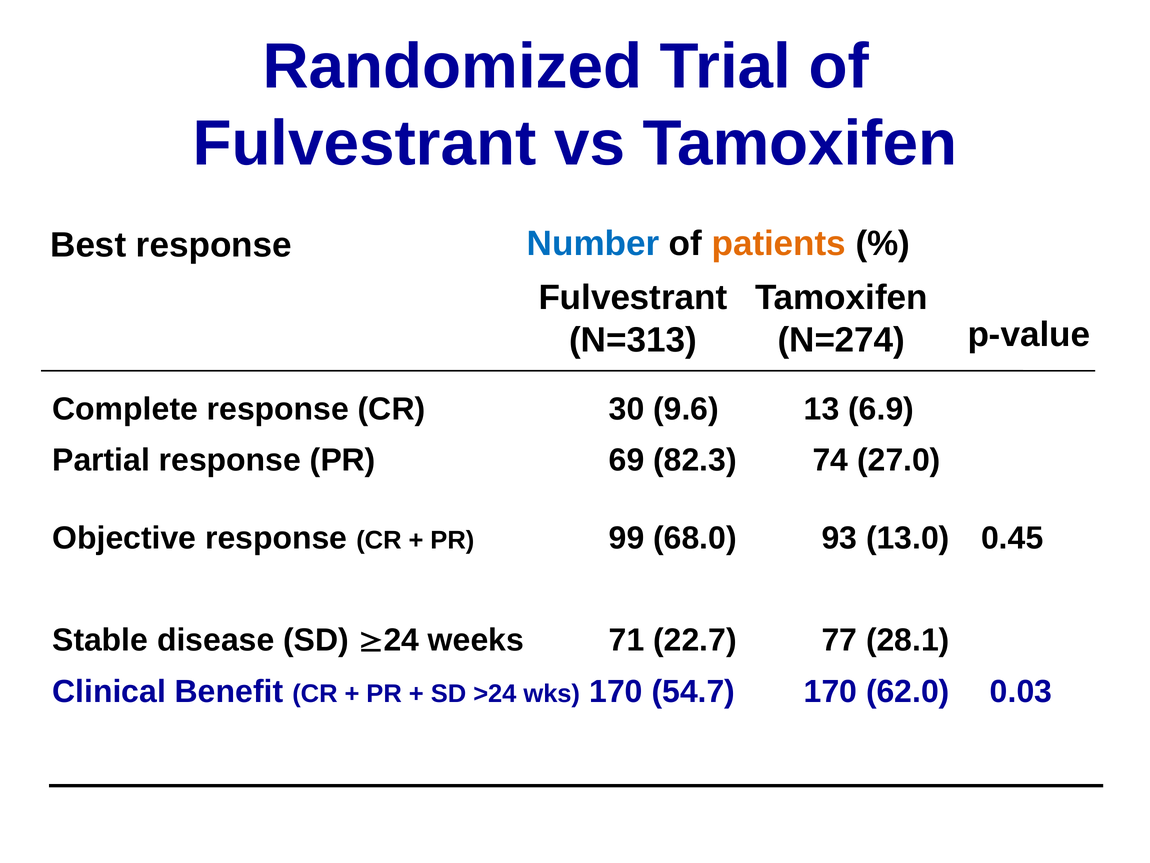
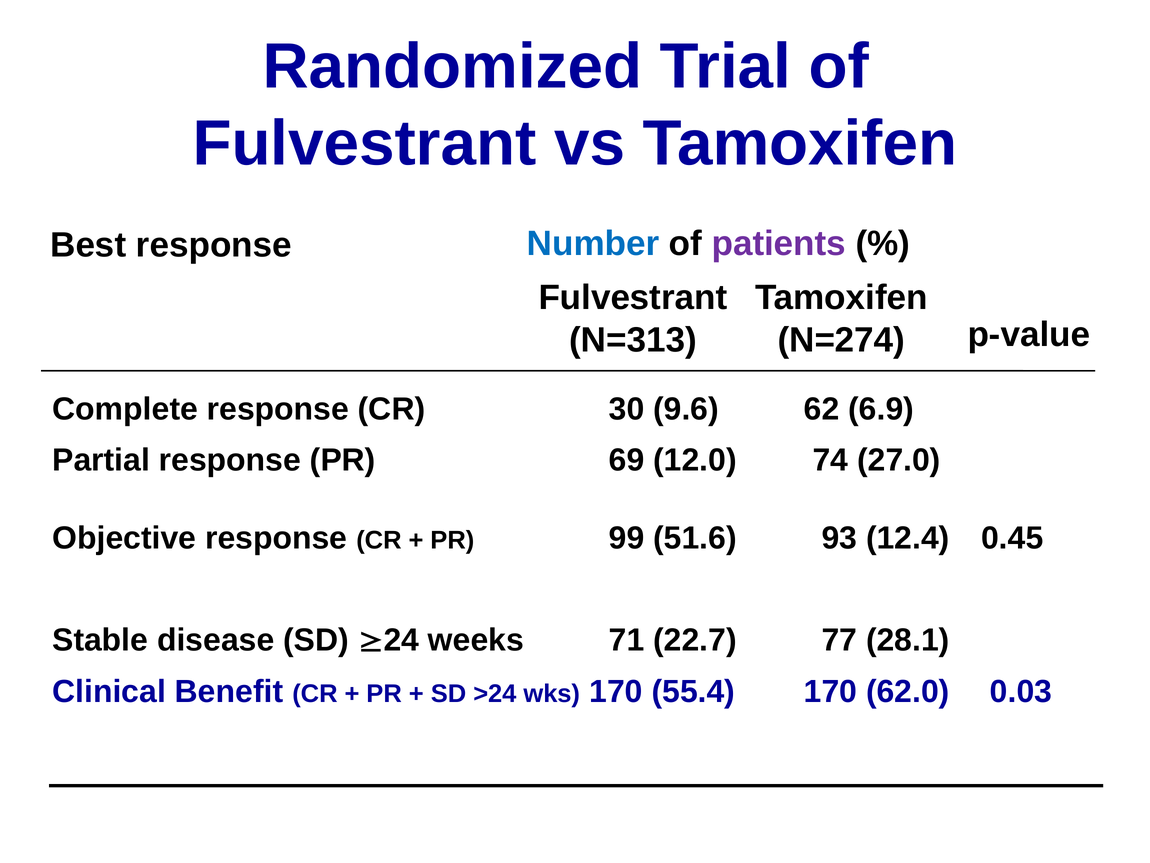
patients colour: orange -> purple (779, 243)
13: 13 -> 62 (822, 409)
82.3: 82.3 -> 12.0 (695, 460)
68.0: 68.0 -> 51.6 (695, 538)
13.0: 13.0 -> 12.4 (908, 538)
54.7: 54.7 -> 55.4 (693, 691)
